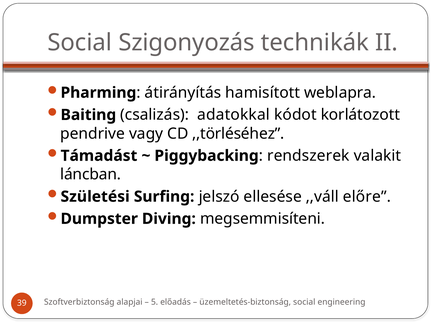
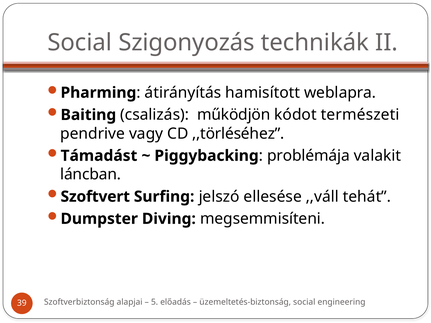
adatokkal: adatokkal -> működjön (234, 115)
korlátozott: korlátozott -> természeti (360, 115)
rendszerek: rendszerek -> problémája (308, 156)
Születési: Születési -> Szoftvert (95, 197)
előre: előre -> tehát (367, 197)
